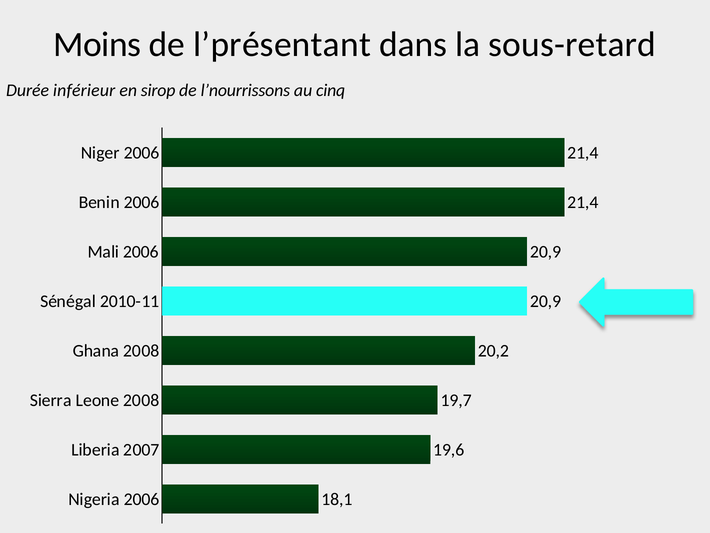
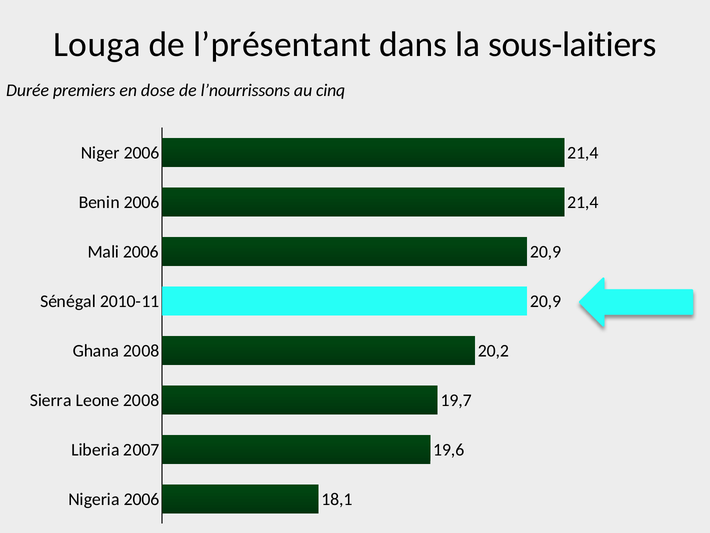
Moins: Moins -> Louga (97, 44)
sous-retard: sous-retard -> sous-laitiers (572, 44)
inférieur: inférieur -> premiers (84, 90)
sirop: sirop -> dose (158, 90)
